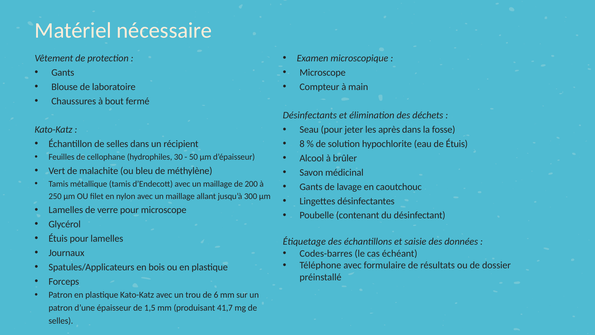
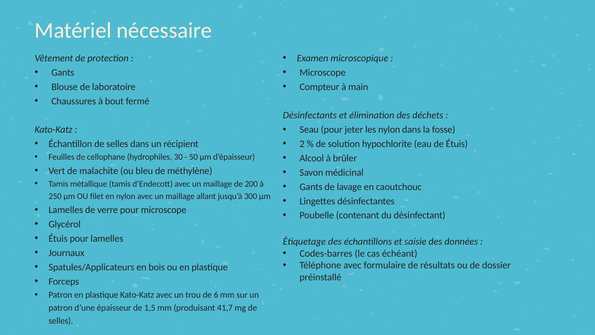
les après: après -> nylon (389, 130)
8: 8 -> 2 (302, 144)
